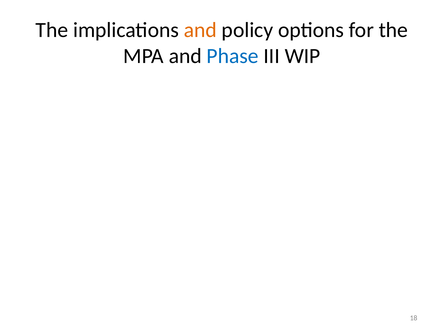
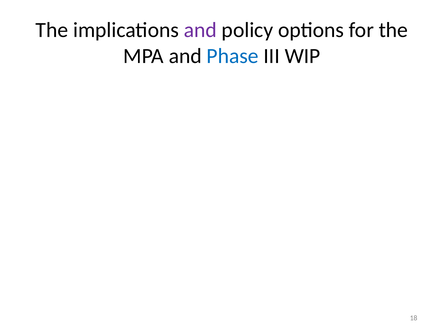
and colour: orange -> purple (200, 30)
